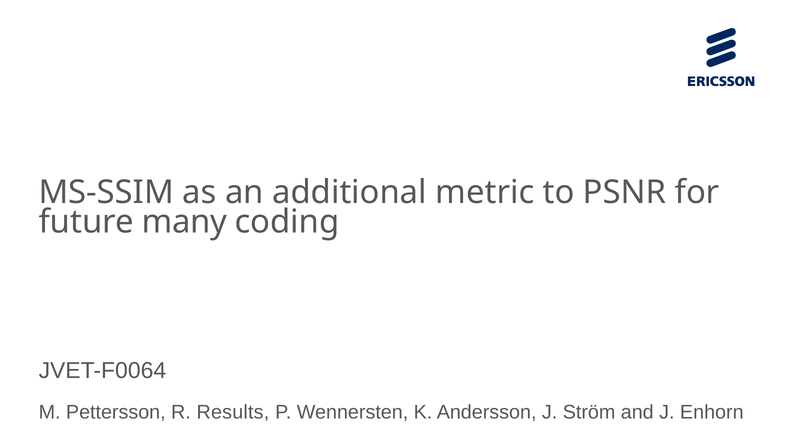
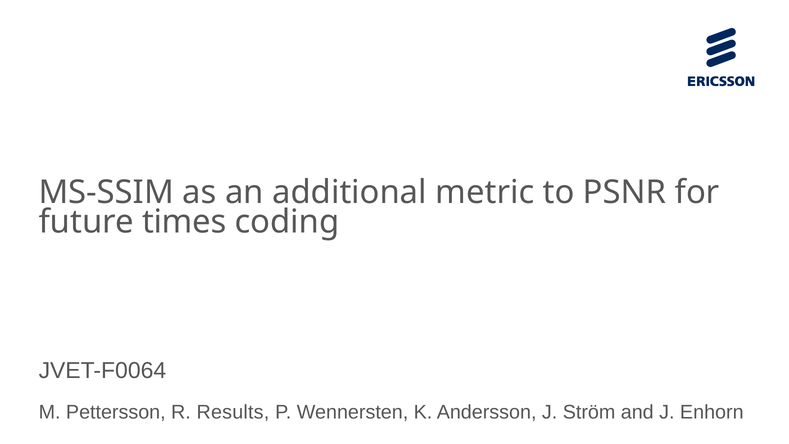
many: many -> times (184, 222)
